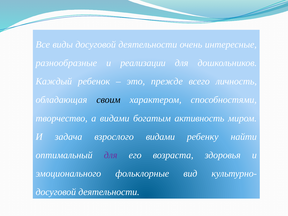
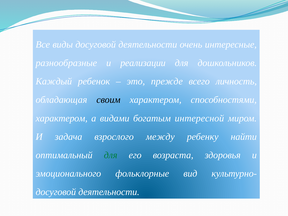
творчество: творчество -> характером (62, 118)
активность: активность -> интересной (199, 118)
взрослого видами: видами -> между (160, 137)
для colour: purple -> green (111, 155)
